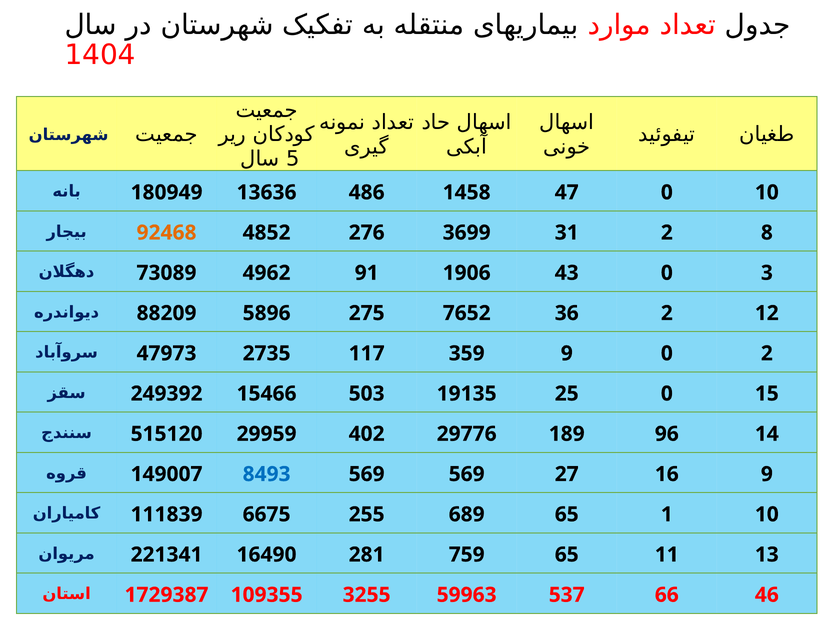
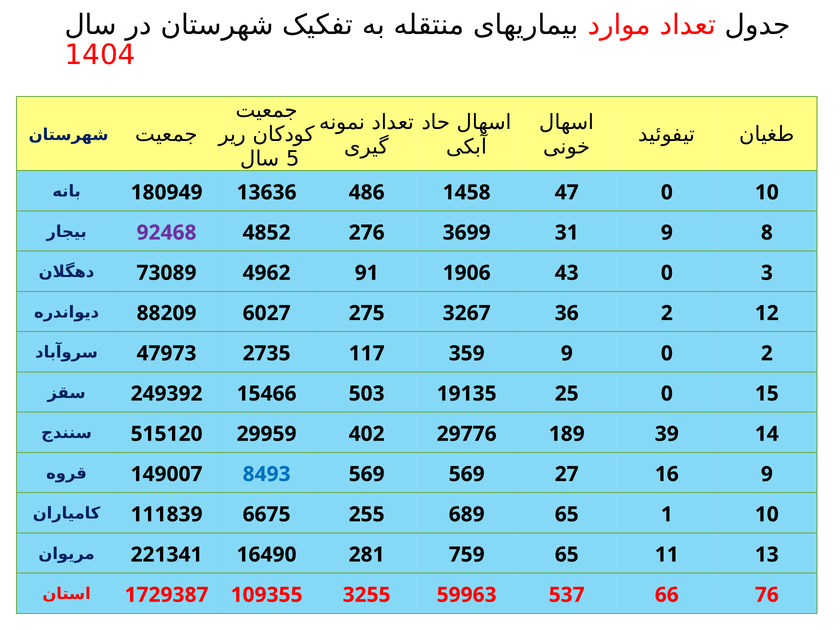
92468 colour: orange -> purple (167, 233)
31 2: 2 -> 9 (667, 233)
5896: 5896 -> 6027 (267, 313)
7652: 7652 -> 3267 (467, 313)
96: 96 -> 39 (667, 434)
46: 46 -> 76 (767, 595)
